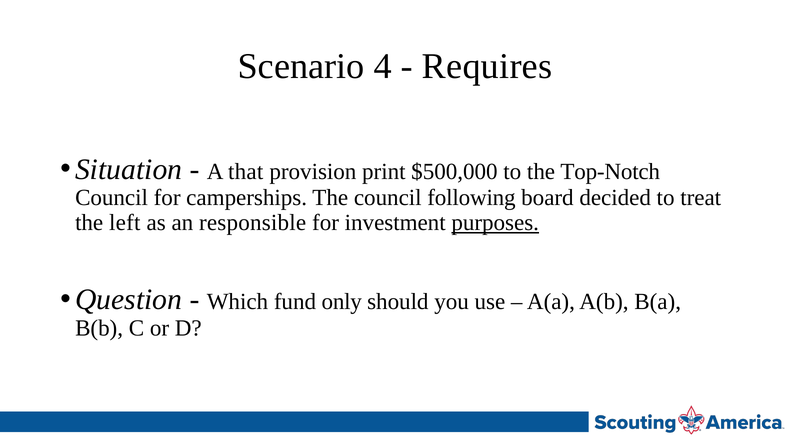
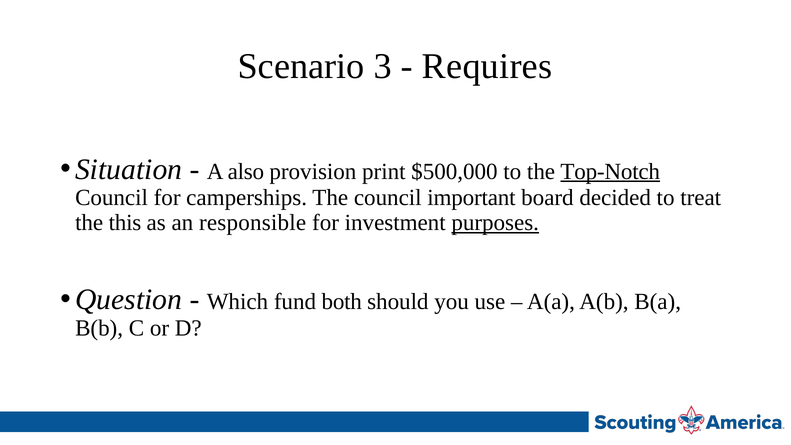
4: 4 -> 3 (383, 66)
that: that -> also (246, 171)
Top-Notch underline: none -> present (610, 171)
following: following -> important (471, 198)
left: left -> this (125, 223)
only: only -> both (342, 302)
